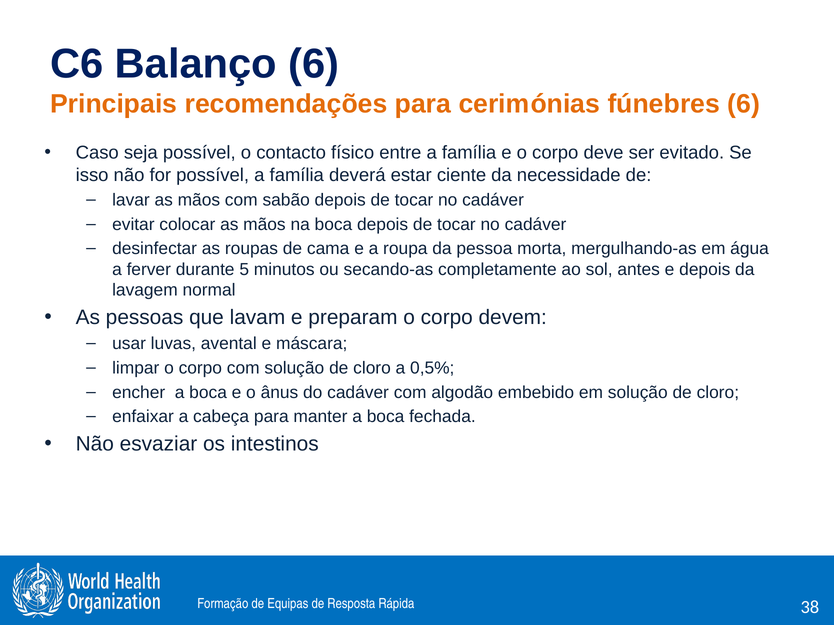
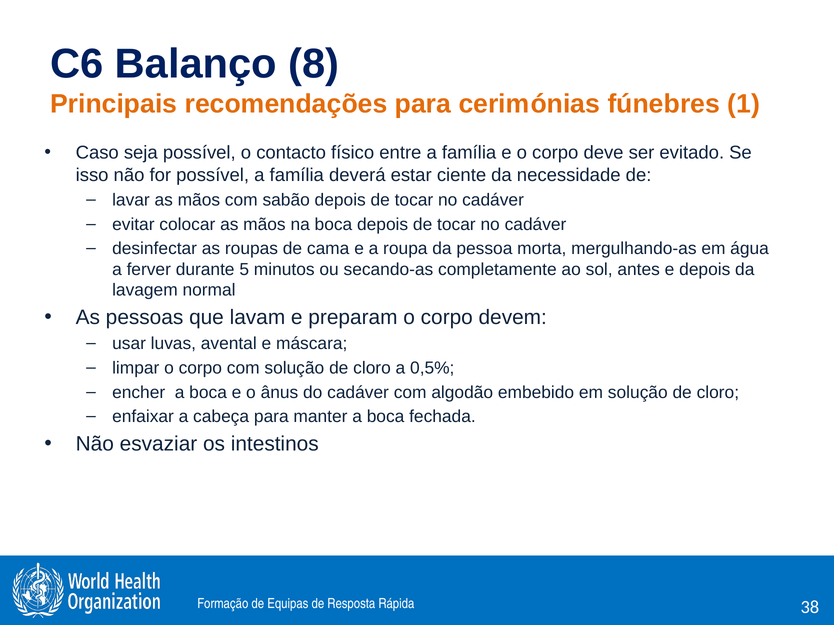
Balanço 6: 6 -> 8 (314, 64)
fúnebres 6: 6 -> 1 (744, 104)
